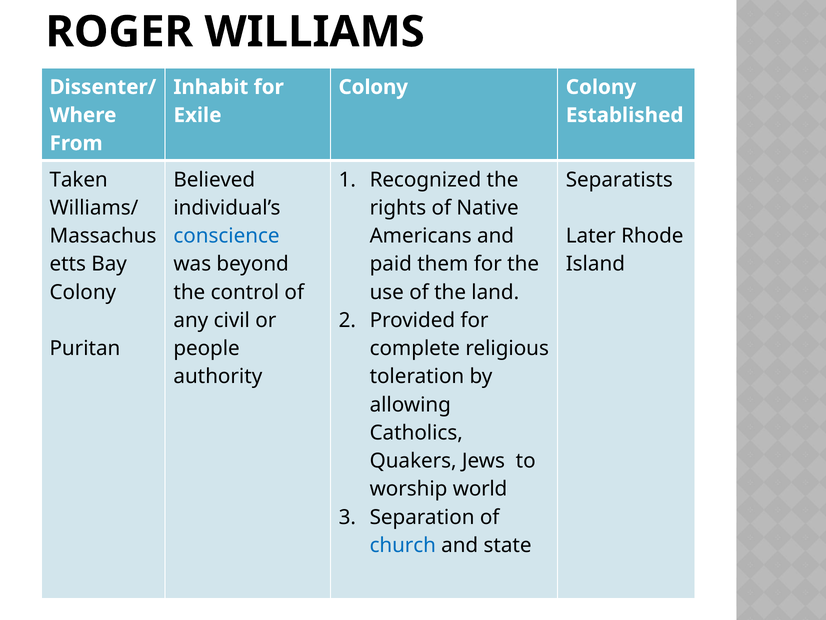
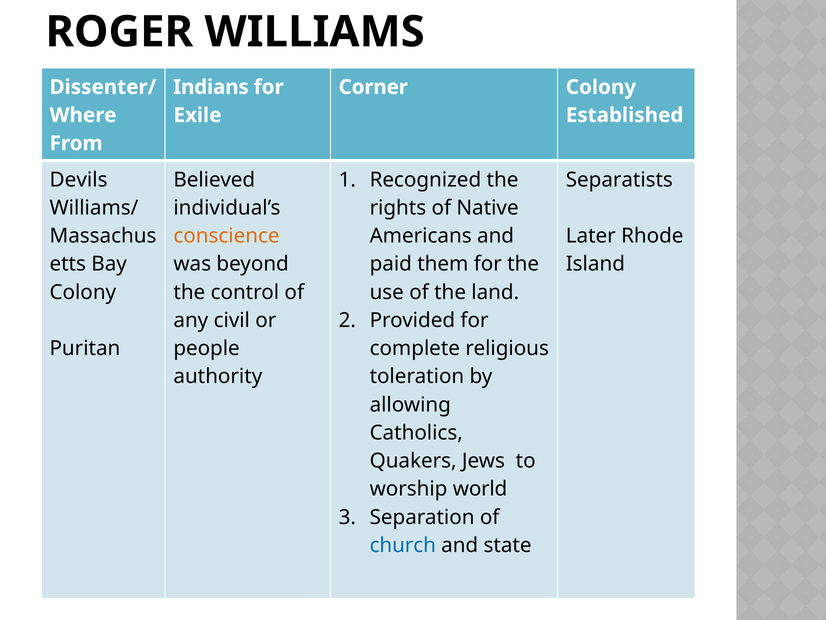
Inhabit: Inhabit -> Indians (211, 87)
Colony: Colony -> Corner (373, 87)
Taken: Taken -> Devils (79, 180)
conscience colour: blue -> orange (227, 236)
